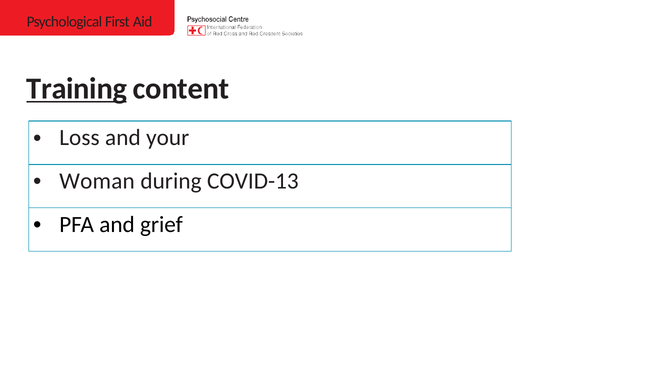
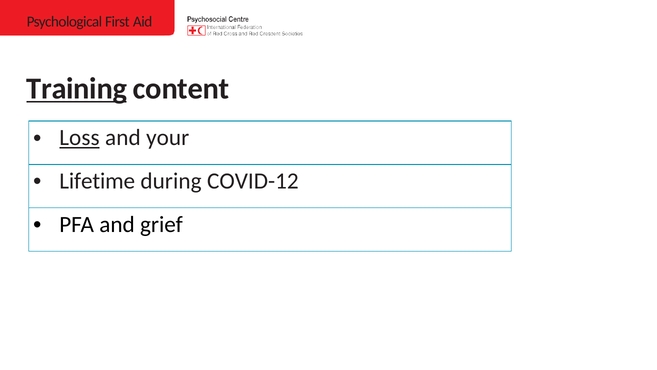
Loss underline: none -> present (79, 138)
Woman: Woman -> Lifetime (97, 181)
COVID-13: COVID-13 -> COVID-12 (253, 181)
